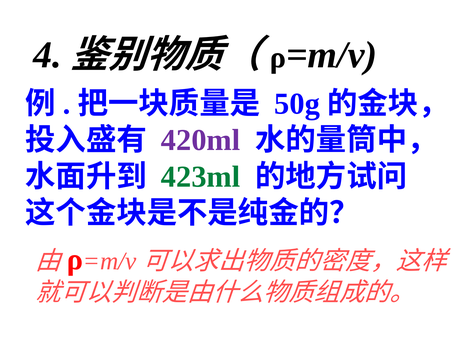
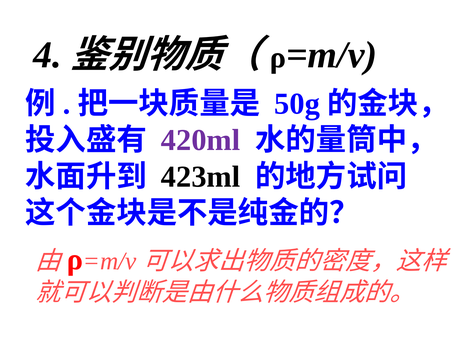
423ml colour: green -> black (201, 177)
